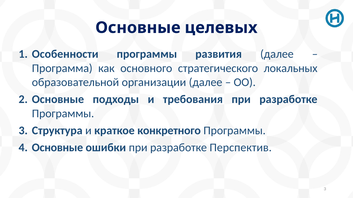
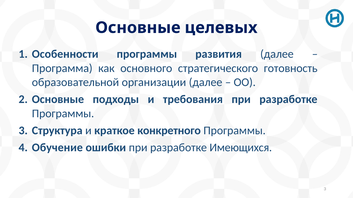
локальных: локальных -> готовность (291, 68)
Основные: Основные -> Обучение (57, 148)
Перспектив: Перспектив -> Имеющихся (241, 148)
